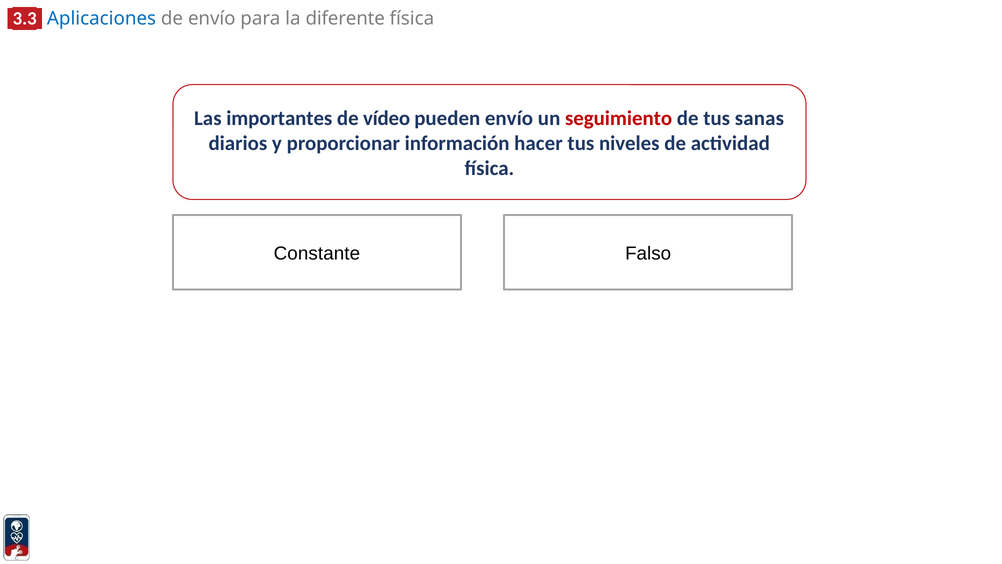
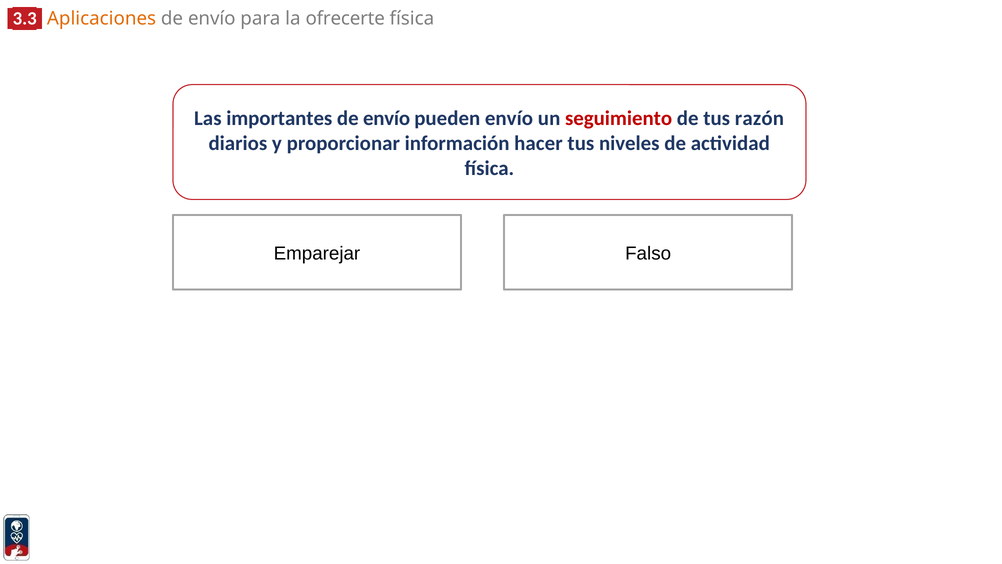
Aplicaciones colour: blue -> orange (102, 19)
diferente: diferente -> ofrecerte (345, 19)
vídeo: vídeo -> envío (387, 118)
sanas: sanas -> razón (759, 118)
Constante: Constante -> Emparejar (317, 253)
